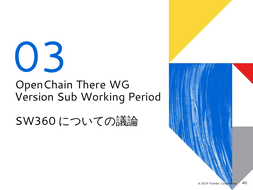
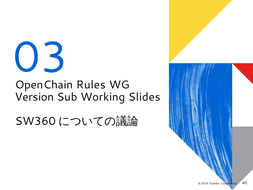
There: There -> Rules (91, 85)
Period: Period -> Slides (144, 97)
